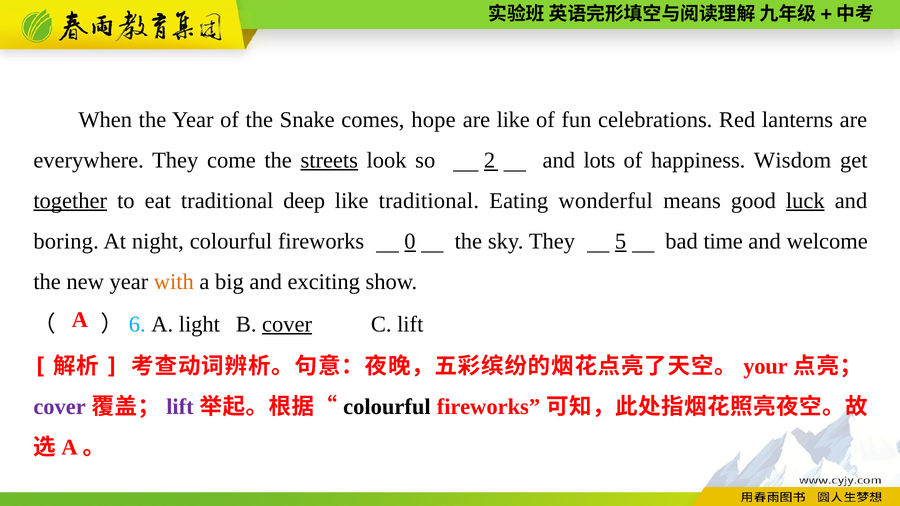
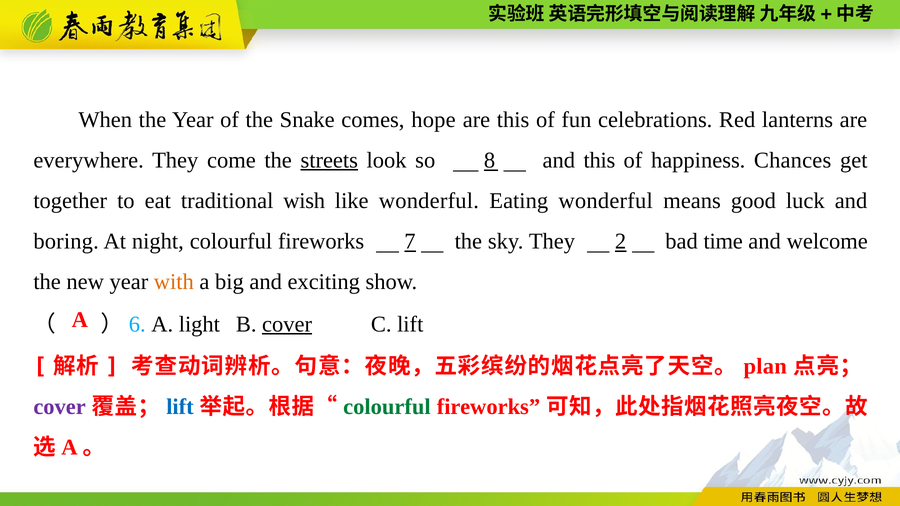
are like: like -> this (513, 120)
2: 2 -> 8 (490, 160)
and lots: lots -> this (599, 160)
Wisdom: Wisdom -> Chances (793, 160)
together underline: present -> none (70, 201)
deep: deep -> wish (304, 201)
like traditional: traditional -> wonderful (429, 201)
luck underline: present -> none (805, 201)
0: 0 -> 7 (410, 241)
5: 5 -> 2 (621, 241)
your: your -> plan (765, 366)
lift colour: purple -> blue (180, 407)
colourful colour: black -> green (387, 407)
